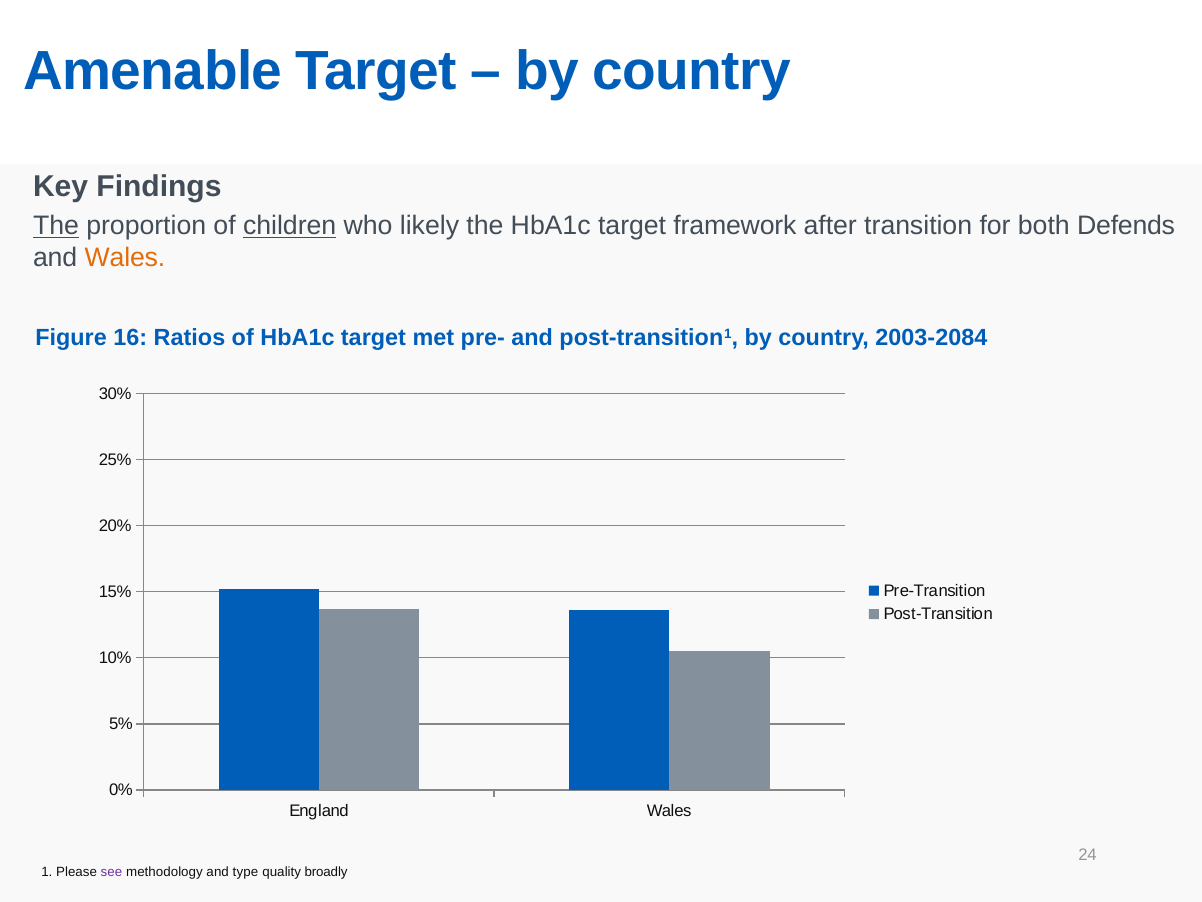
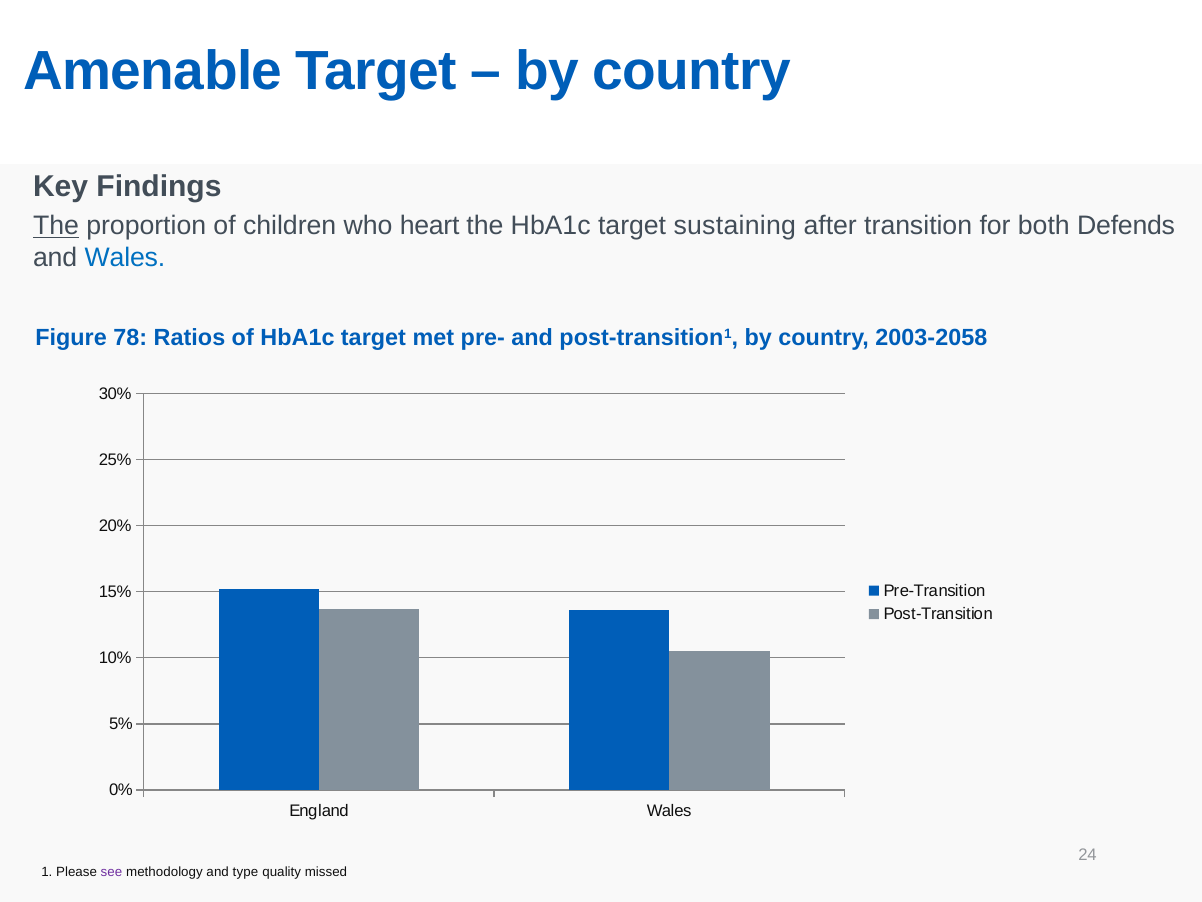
children underline: present -> none (290, 226)
likely: likely -> heart (430, 226)
framework: framework -> sustaining (735, 226)
Wales colour: orange -> blue (125, 258)
16: 16 -> 78 (130, 337)
2003-2084: 2003-2084 -> 2003-2058 (931, 337)
broadly: broadly -> missed (326, 872)
